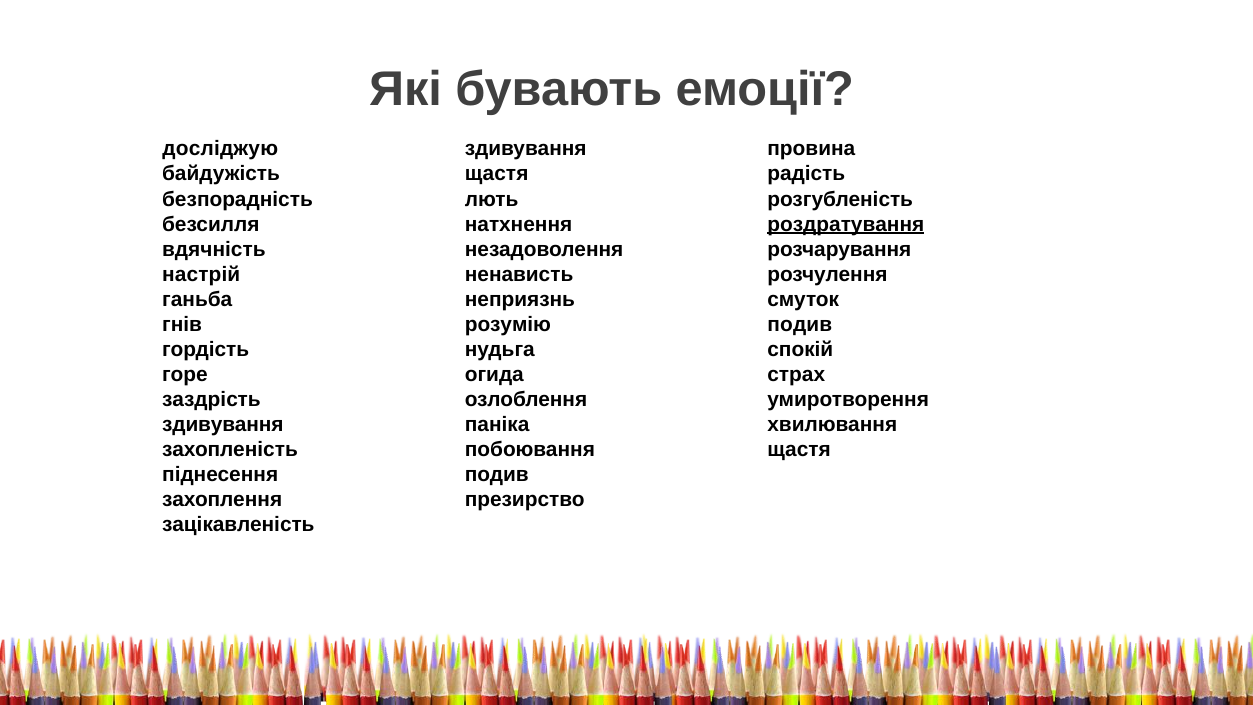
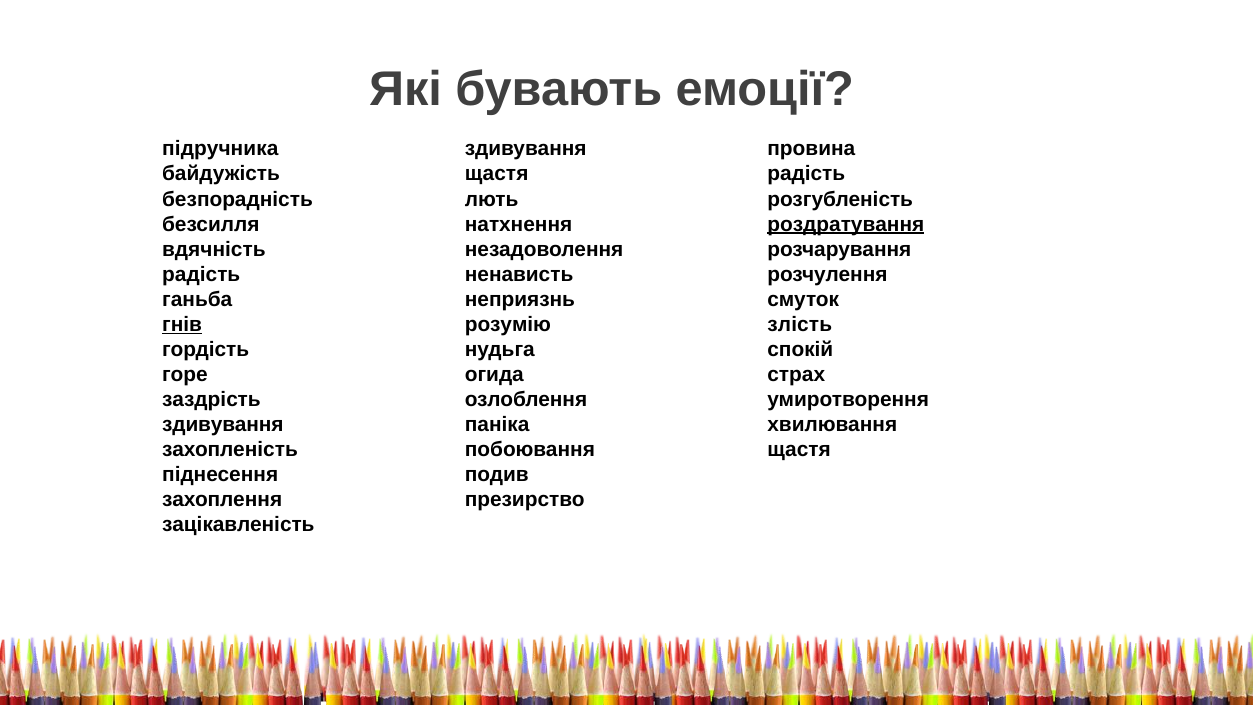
досліджую: досліджую -> підручника (220, 149)
настрій: настрій -> радість (201, 274)
гнів underline: none -> present (182, 324)
подив: подив -> злість (800, 324)
